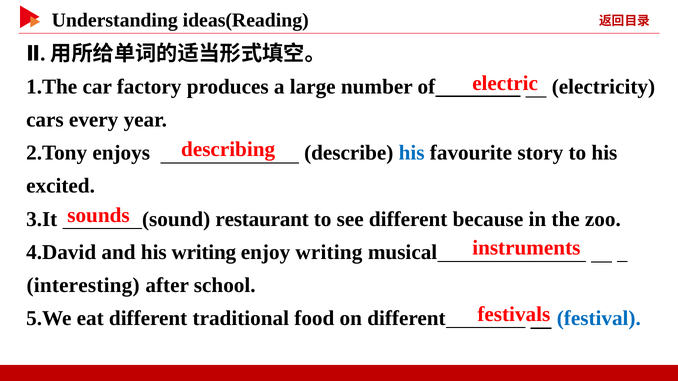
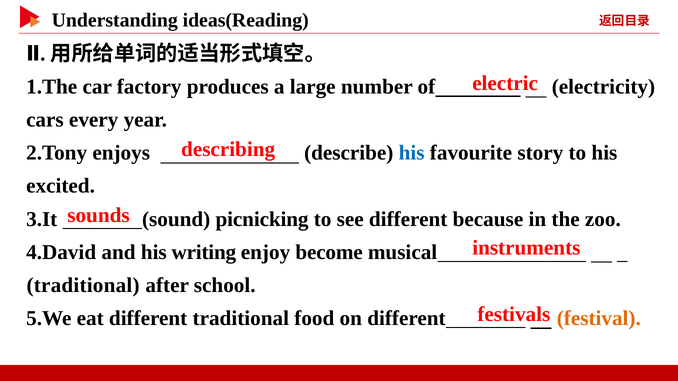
restaurant: restaurant -> picnicking (262, 219)
enjoy writing: writing -> become (329, 252)
interesting: interesting -> traditional (83, 285)
festival colour: blue -> orange (599, 318)
